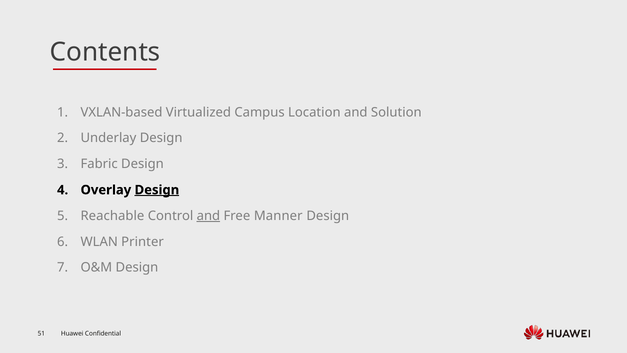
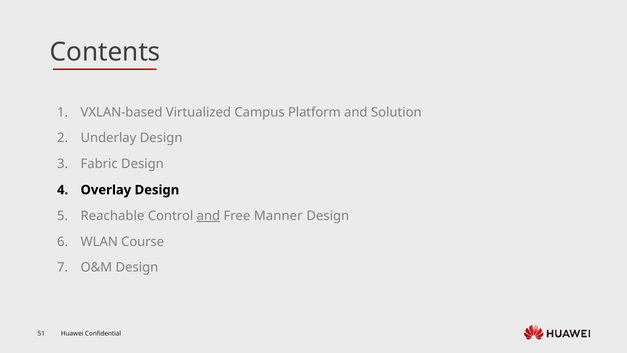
Location: Location -> Platform (314, 112)
Design underline: present -> none (157, 190)
Printer: Printer -> Course (143, 242)
